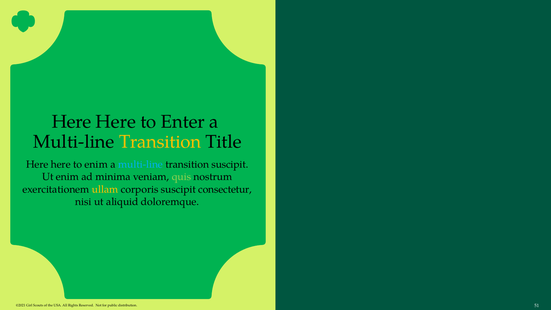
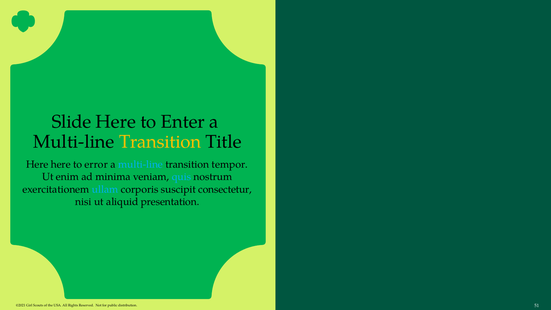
Here: Here -> Slide (72, 122)
to enim: enim -> error (96, 164)
transition suscipit: suscipit -> tempor (230, 164)
quis colour: light green -> light blue (181, 177)
ullam colour: yellow -> light blue (105, 189)
doloremque: doloremque -> presentation (170, 202)
